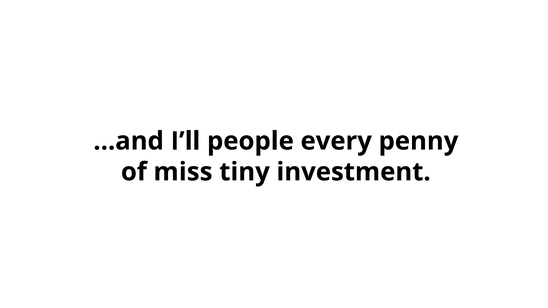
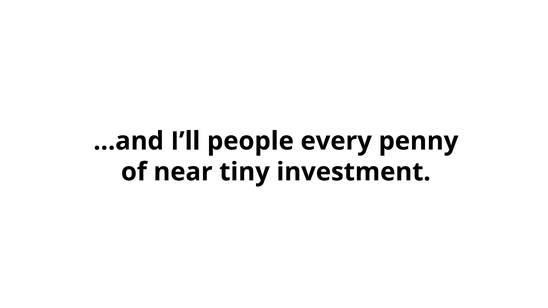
miss: miss -> near (183, 172)
